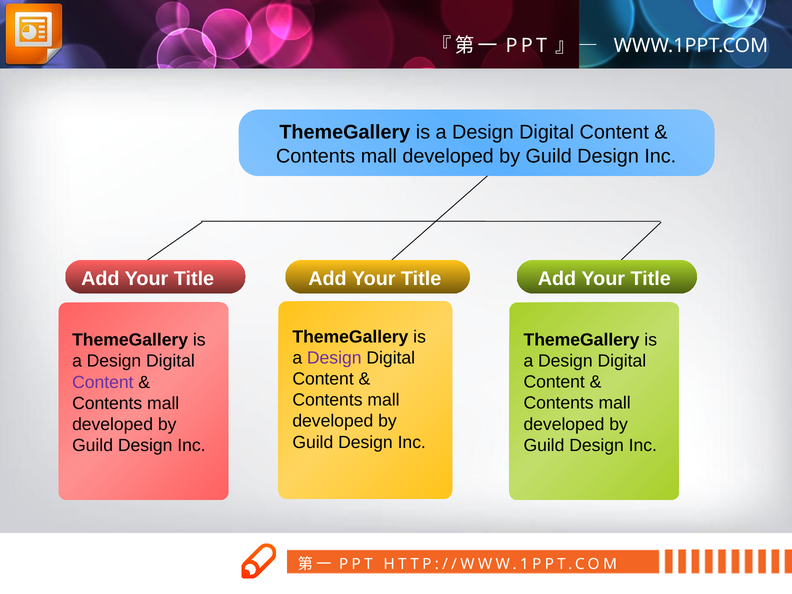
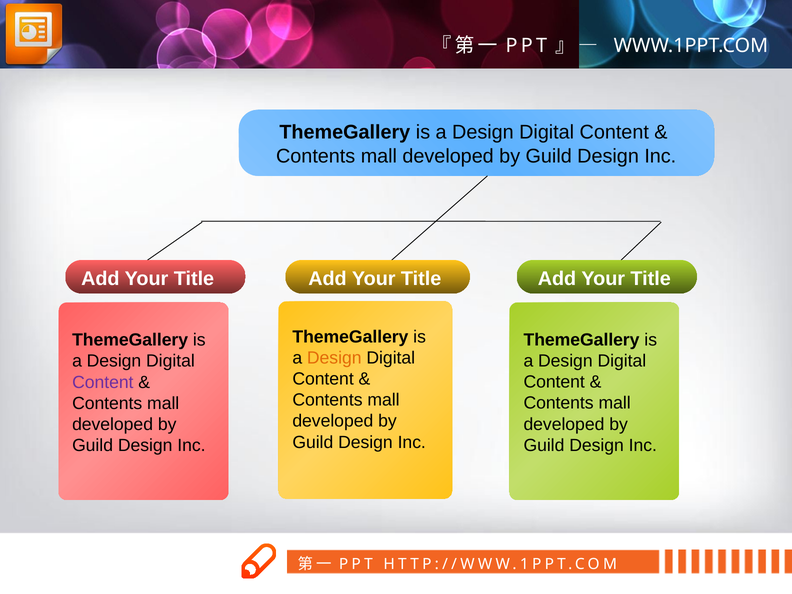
Design colour: purple -> orange (334, 358)
